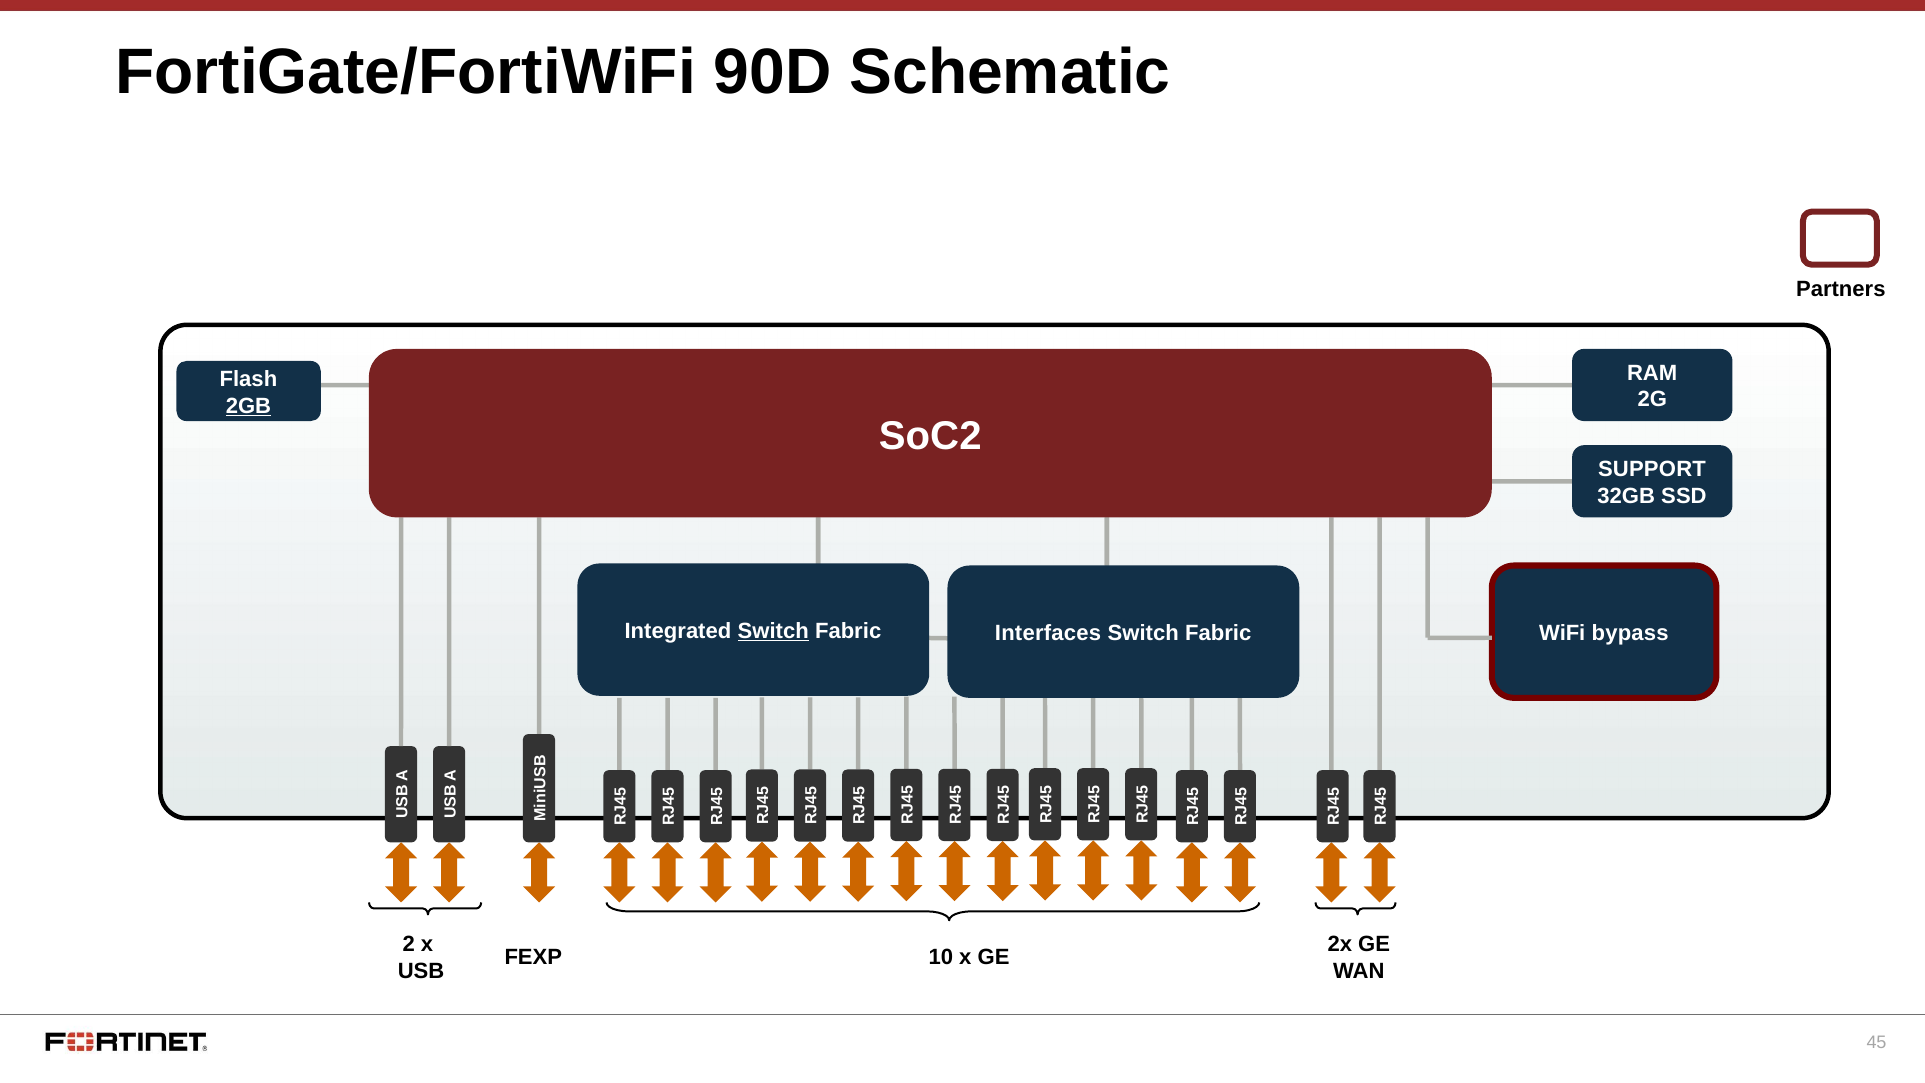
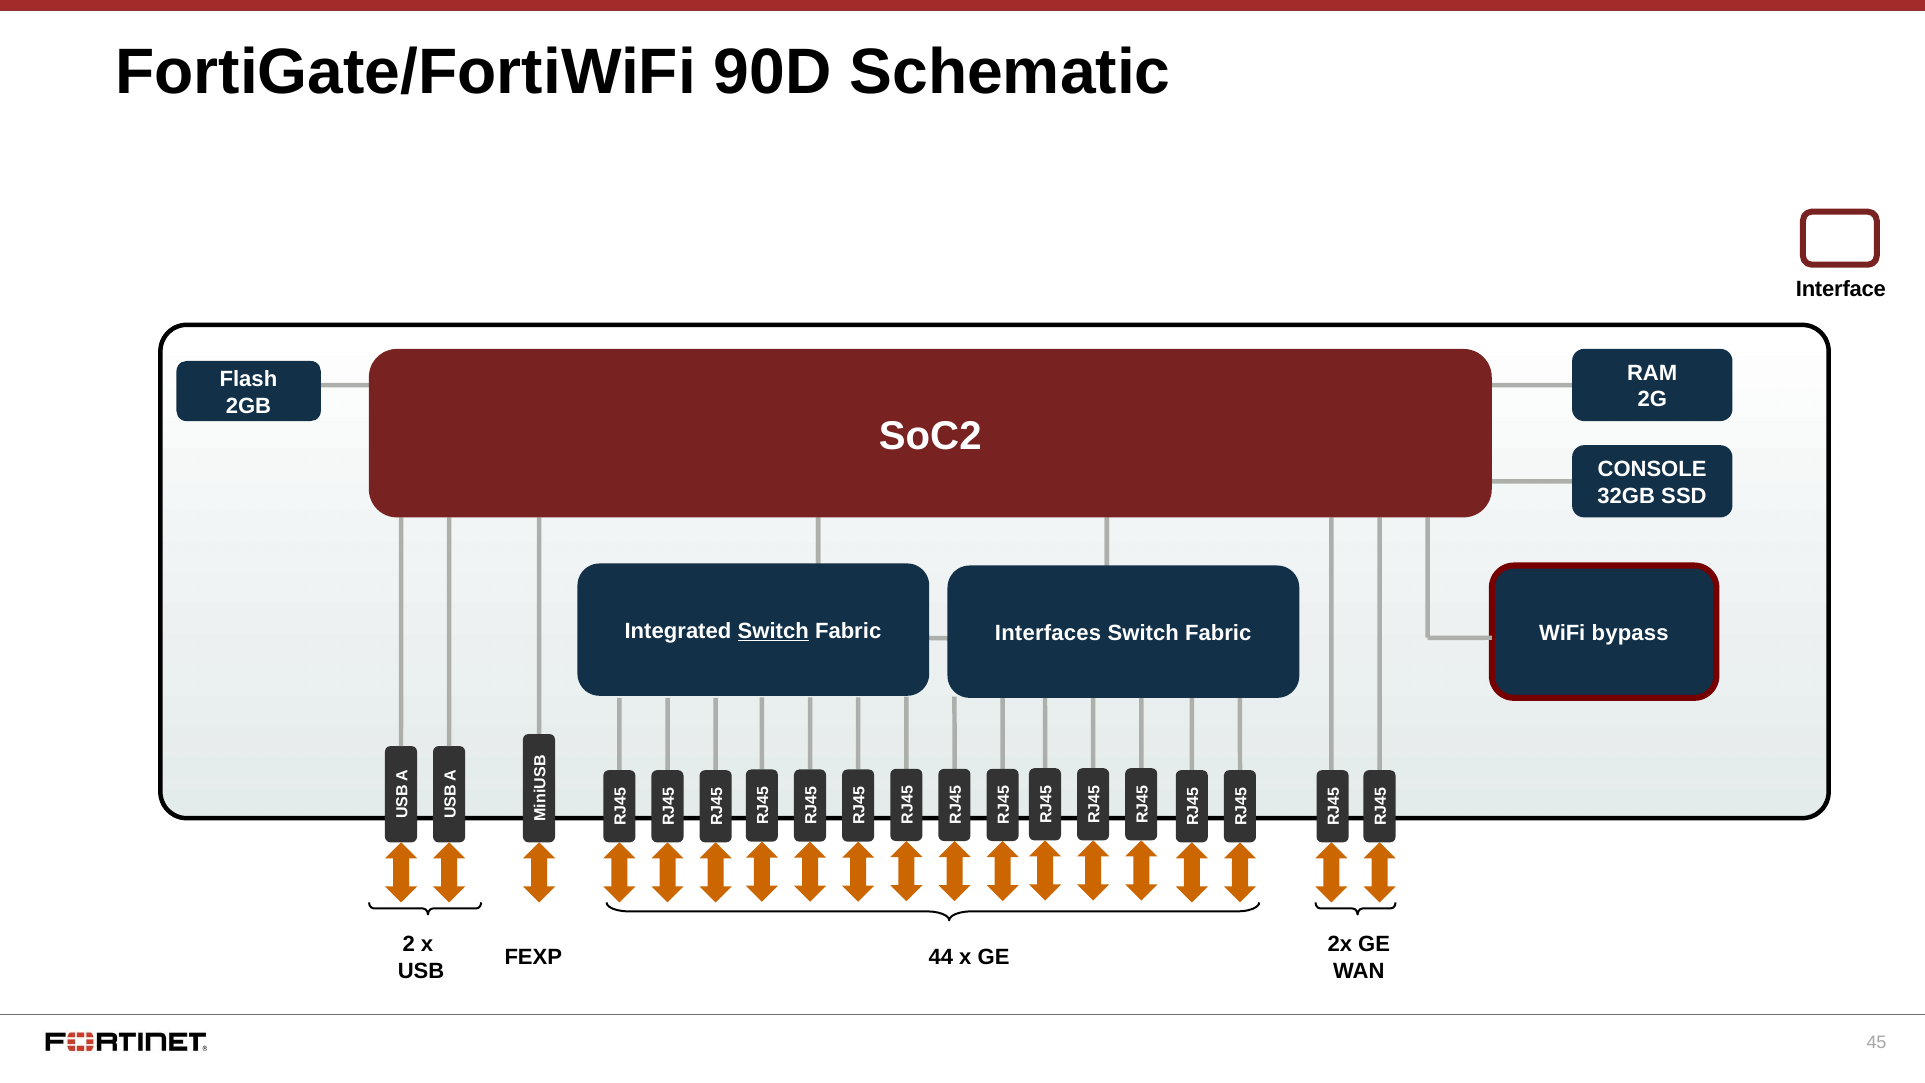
Partners: Partners -> Interface (1841, 289)
2GB underline: present -> none (248, 406)
SUPPORT: SUPPORT -> CONSOLE (1652, 470)
10: 10 -> 44 (941, 958)
